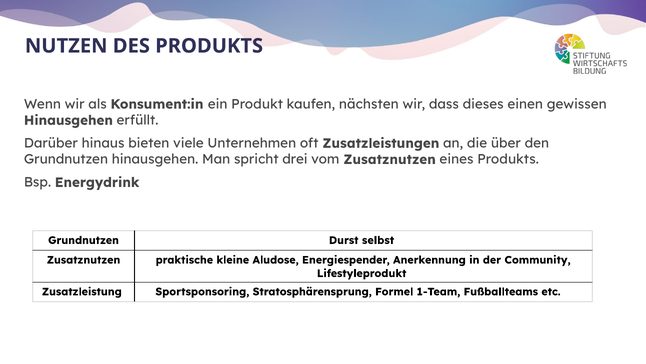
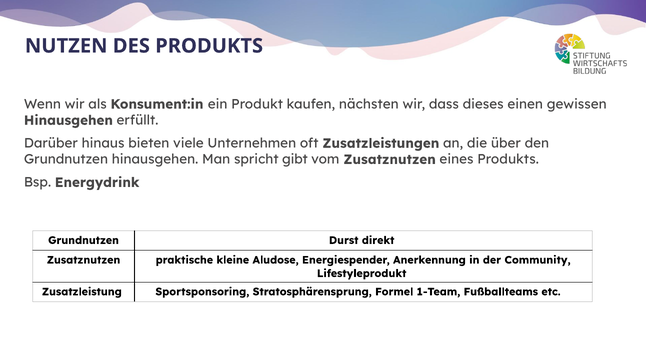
drei: drei -> gibt (295, 159)
selbst: selbst -> direkt (378, 240)
